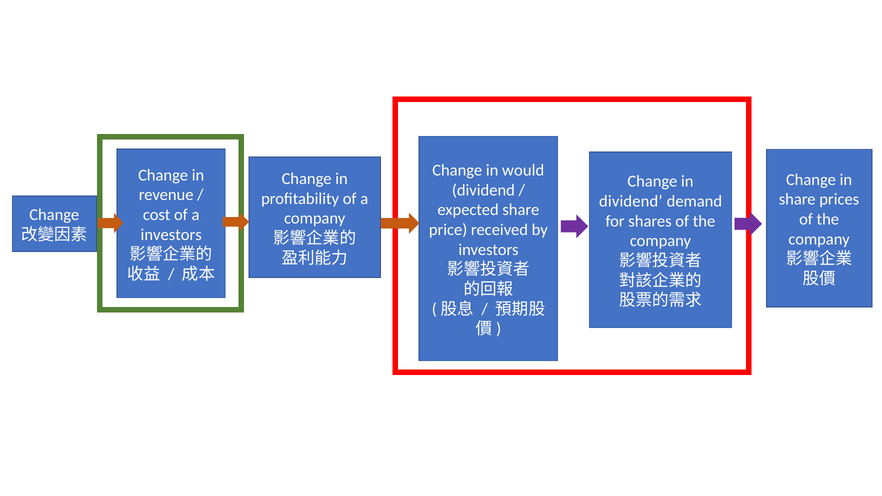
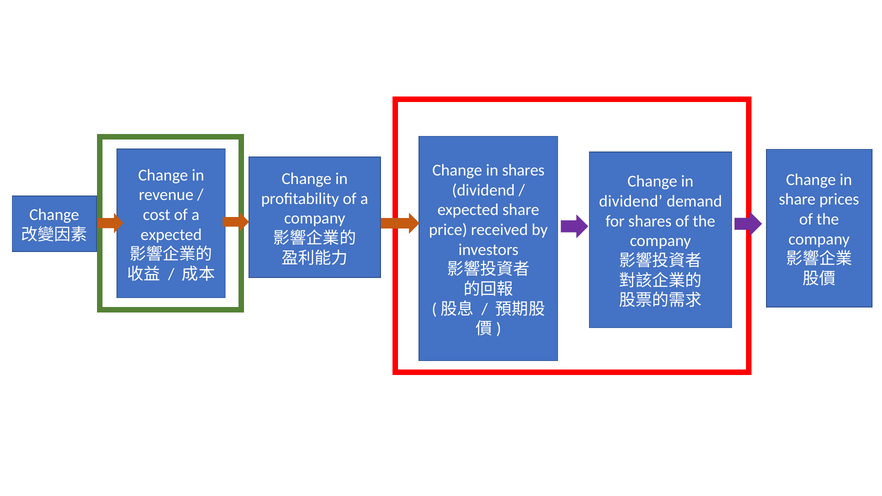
in would: would -> shares (523, 170)
investors: investors -> expected (171, 235)
